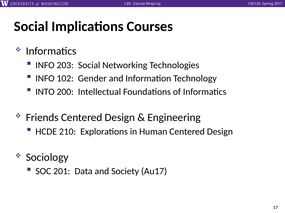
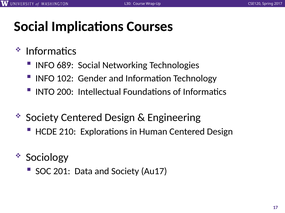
203: 203 -> 689 (65, 65)
Friends: Friends -> Society (42, 118)
